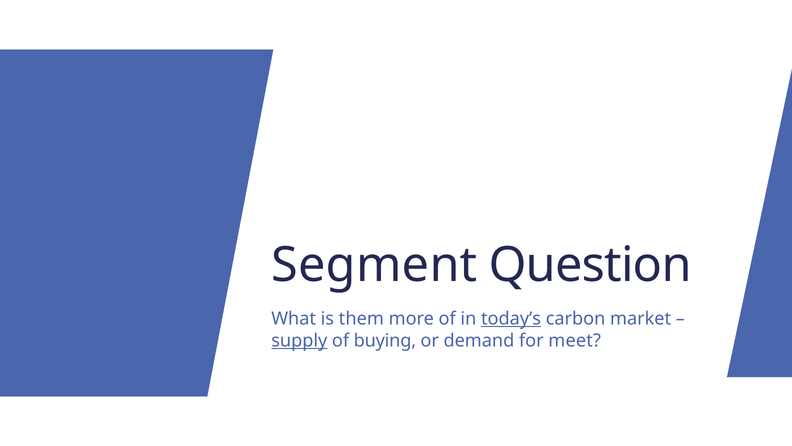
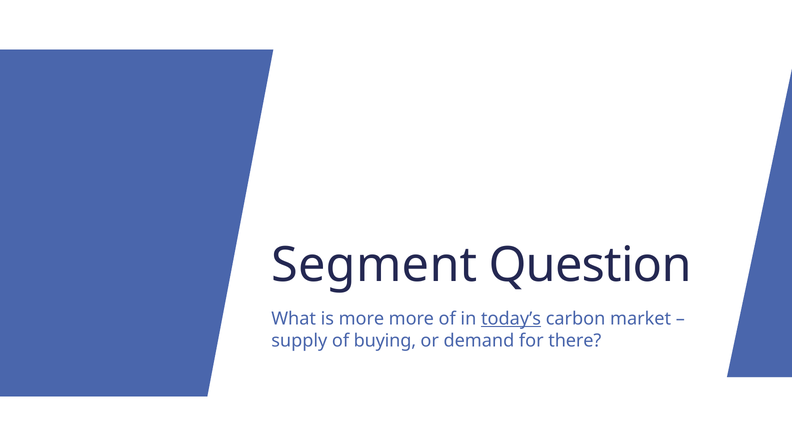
is them: them -> more (361, 318)
supply underline: present -> none (299, 340)
meet: meet -> there (575, 340)
